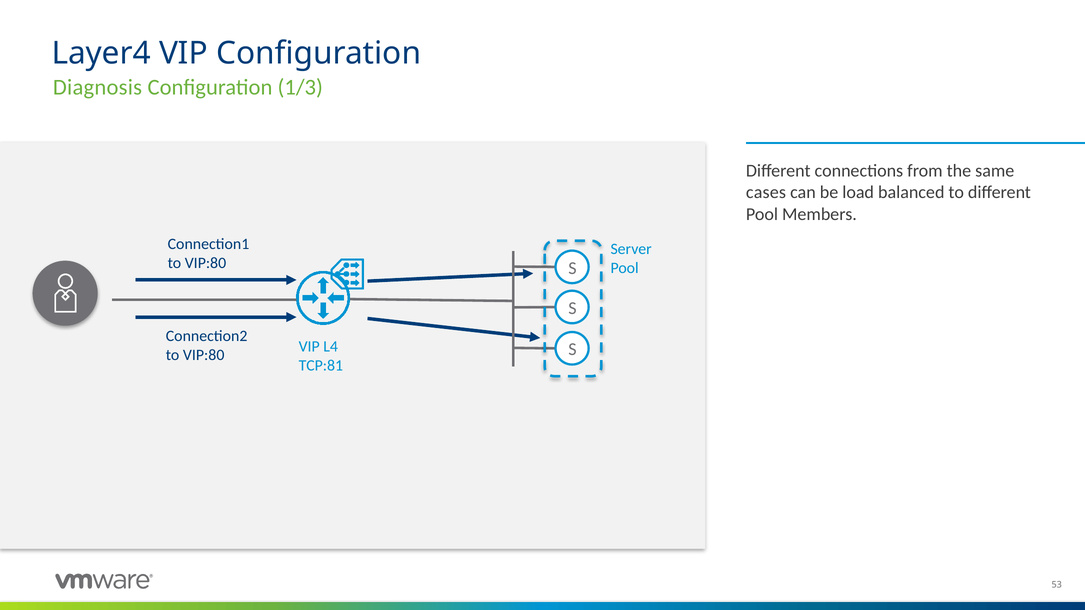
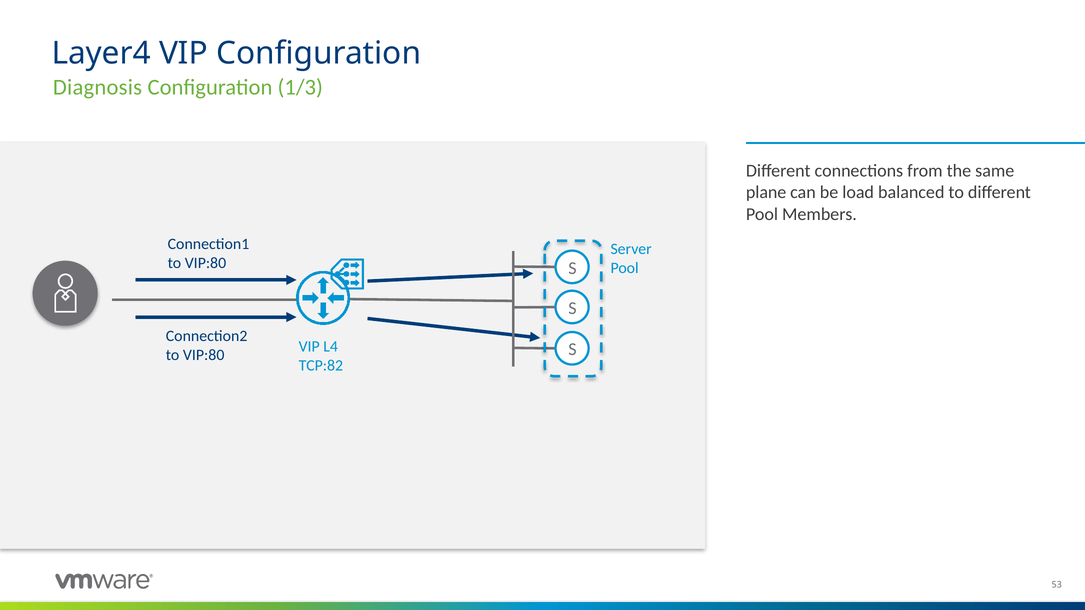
cases: cases -> plane (766, 193)
TCP:81: TCP:81 -> TCP:82 (321, 366)
